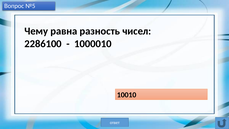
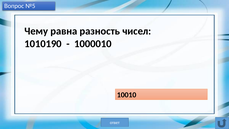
2286100: 2286100 -> 1010190 (43, 44)
